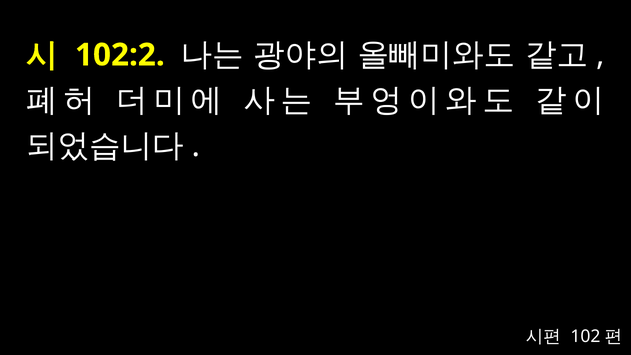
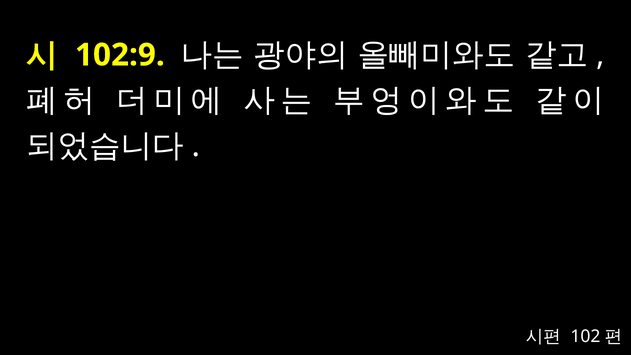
102:2: 102:2 -> 102:9 (120, 55)
